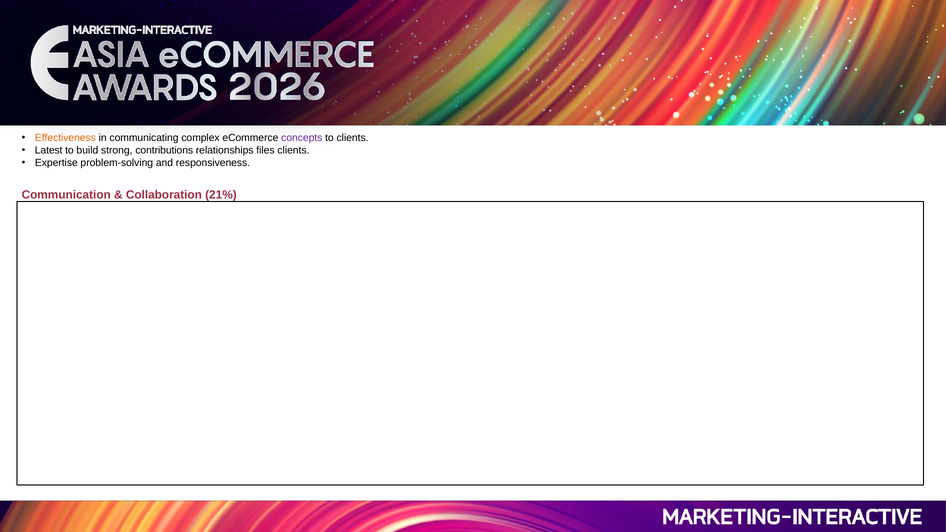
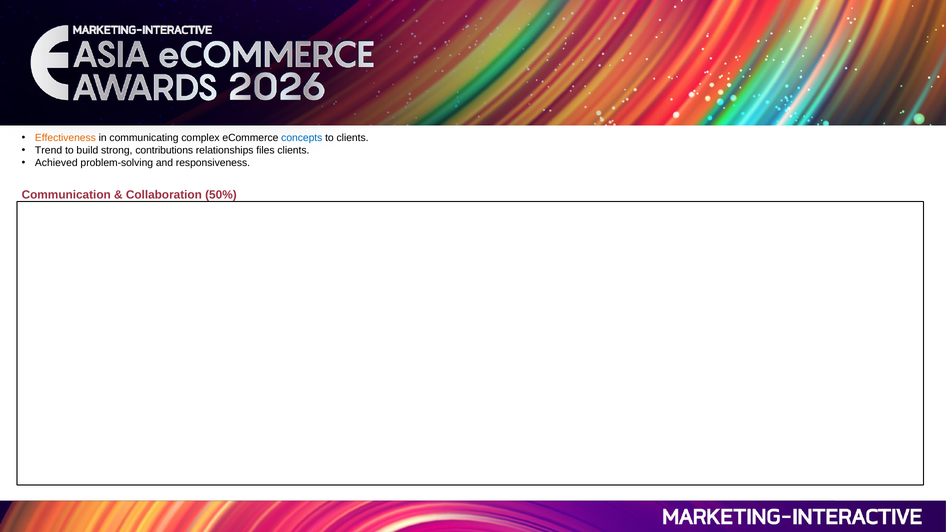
concepts colour: purple -> blue (302, 138)
Latest: Latest -> Trend (49, 150)
Expertise: Expertise -> Achieved (56, 163)
21%: 21% -> 50% (221, 195)
